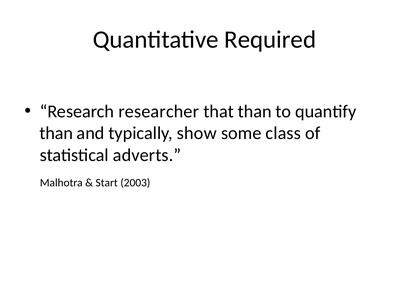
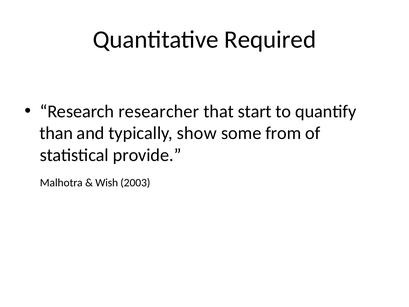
that than: than -> start (255, 111)
class: class -> from (283, 133)
adverts: adverts -> provide (147, 155)
Start: Start -> Wish (107, 183)
